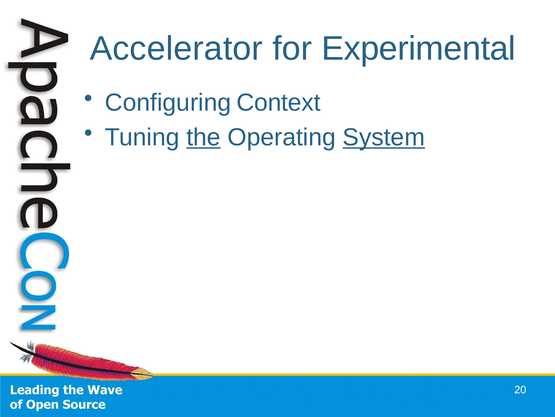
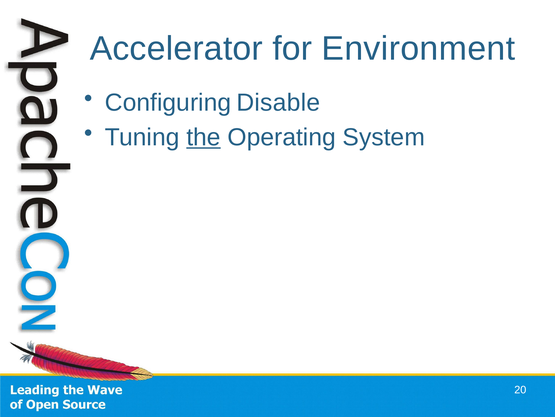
Experimental: Experimental -> Environment (418, 49)
Context: Context -> Disable (278, 103)
System underline: present -> none (384, 137)
